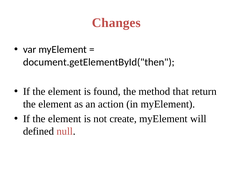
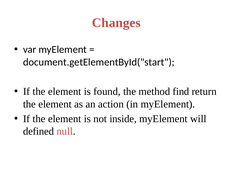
document.getElementById("then: document.getElementById("then -> document.getElementById("start (99, 62)
that: that -> find (181, 91)
create: create -> inside (123, 119)
